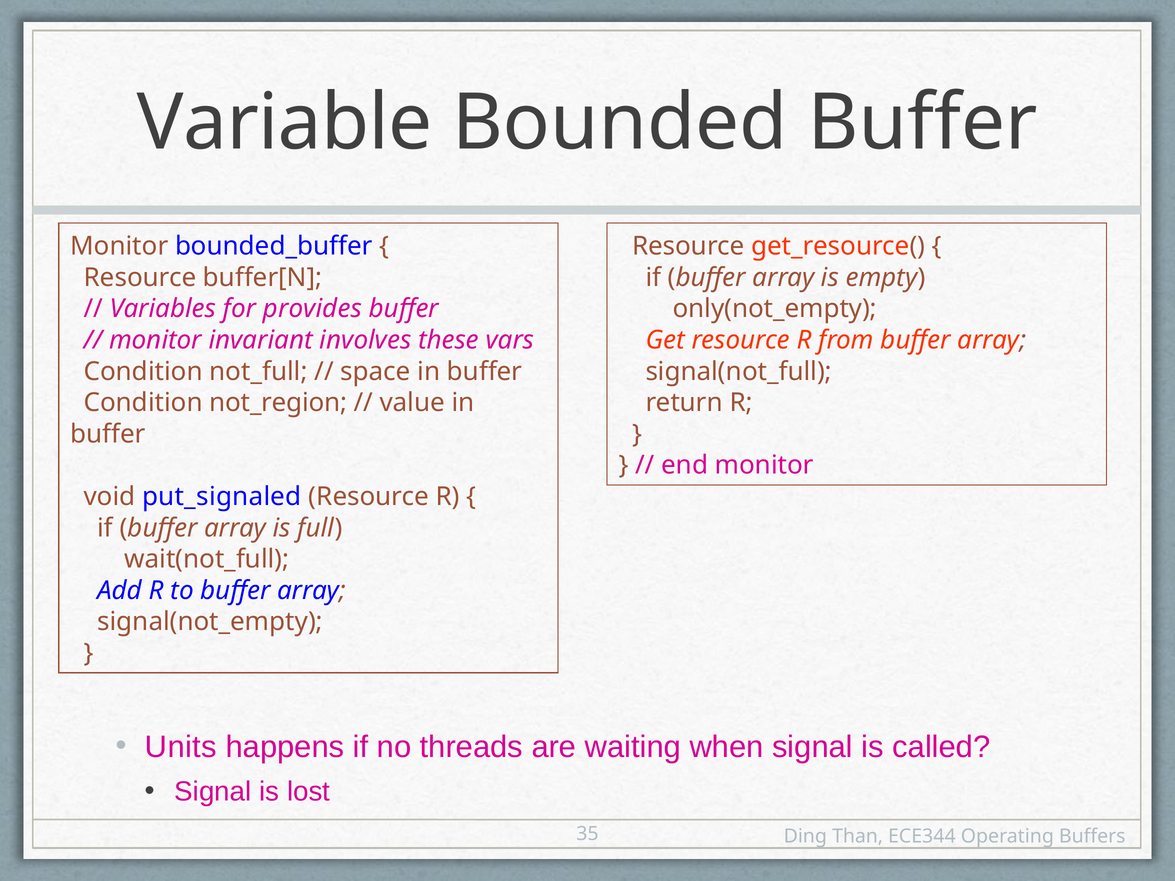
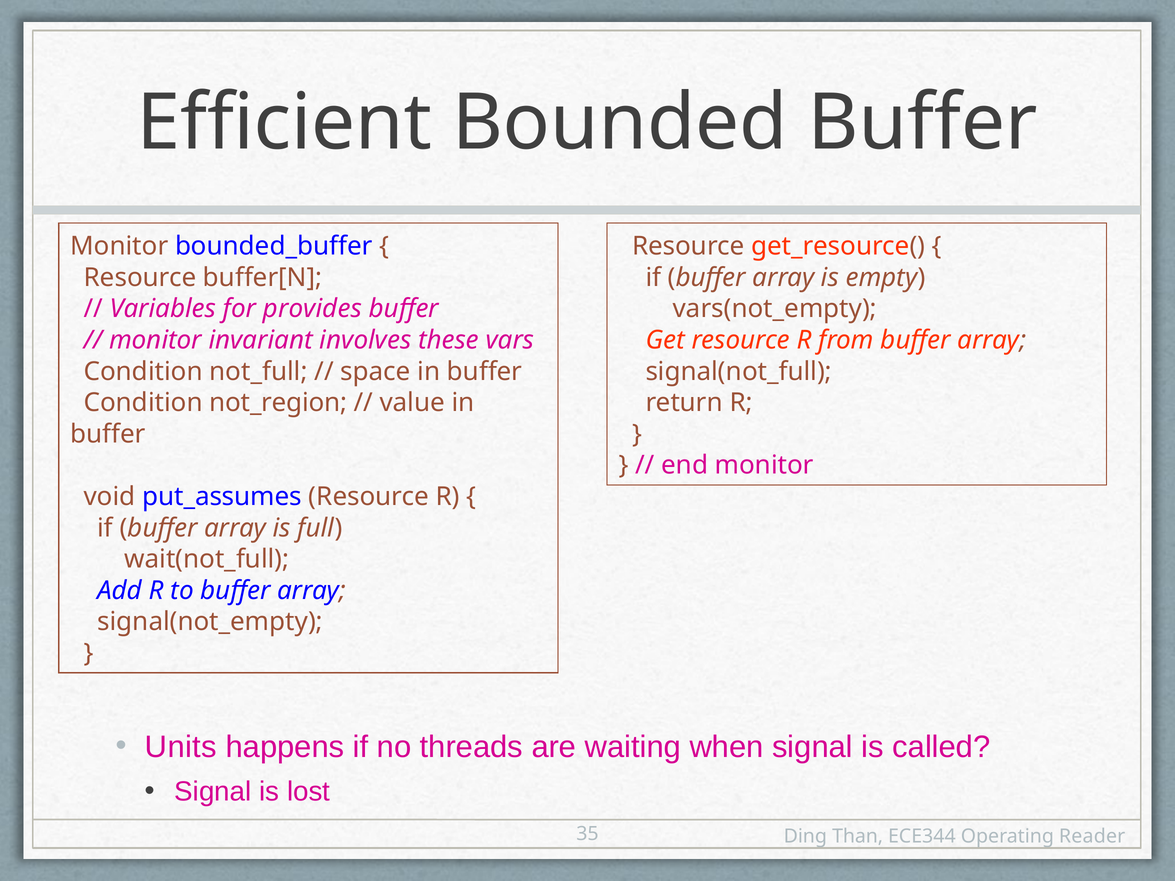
Variable: Variable -> Efficient (284, 123)
only(not_empty: only(not_empty -> vars(not_empty (775, 309)
put_signaled: put_signaled -> put_assumes (222, 497)
Buffers: Buffers -> Reader (1092, 837)
